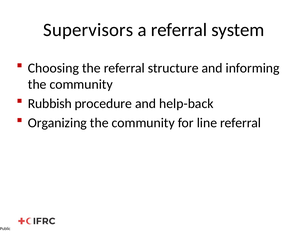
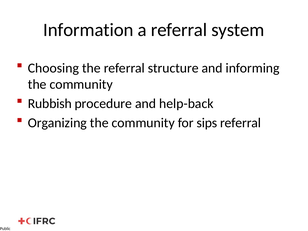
Supervisors: Supervisors -> Information (88, 30)
line: line -> sips (207, 123)
